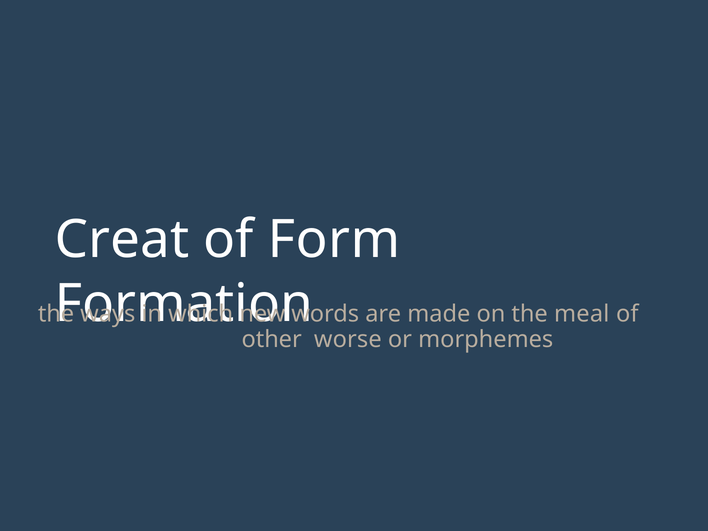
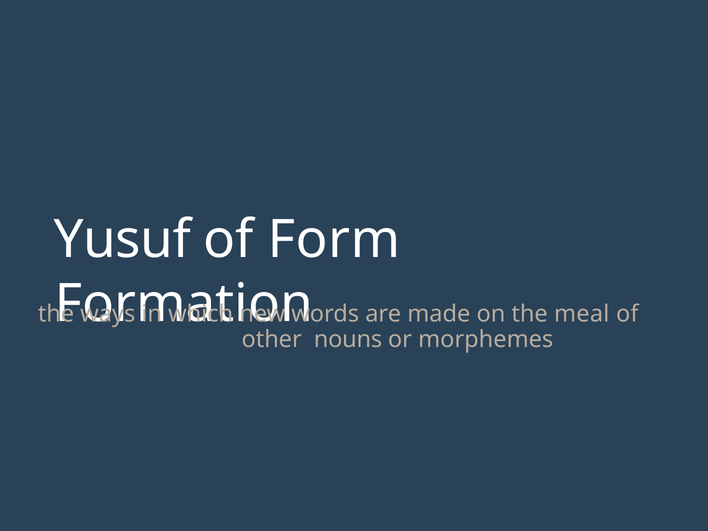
Creat: Creat -> Yusuf (122, 240)
worse: worse -> nouns (348, 339)
